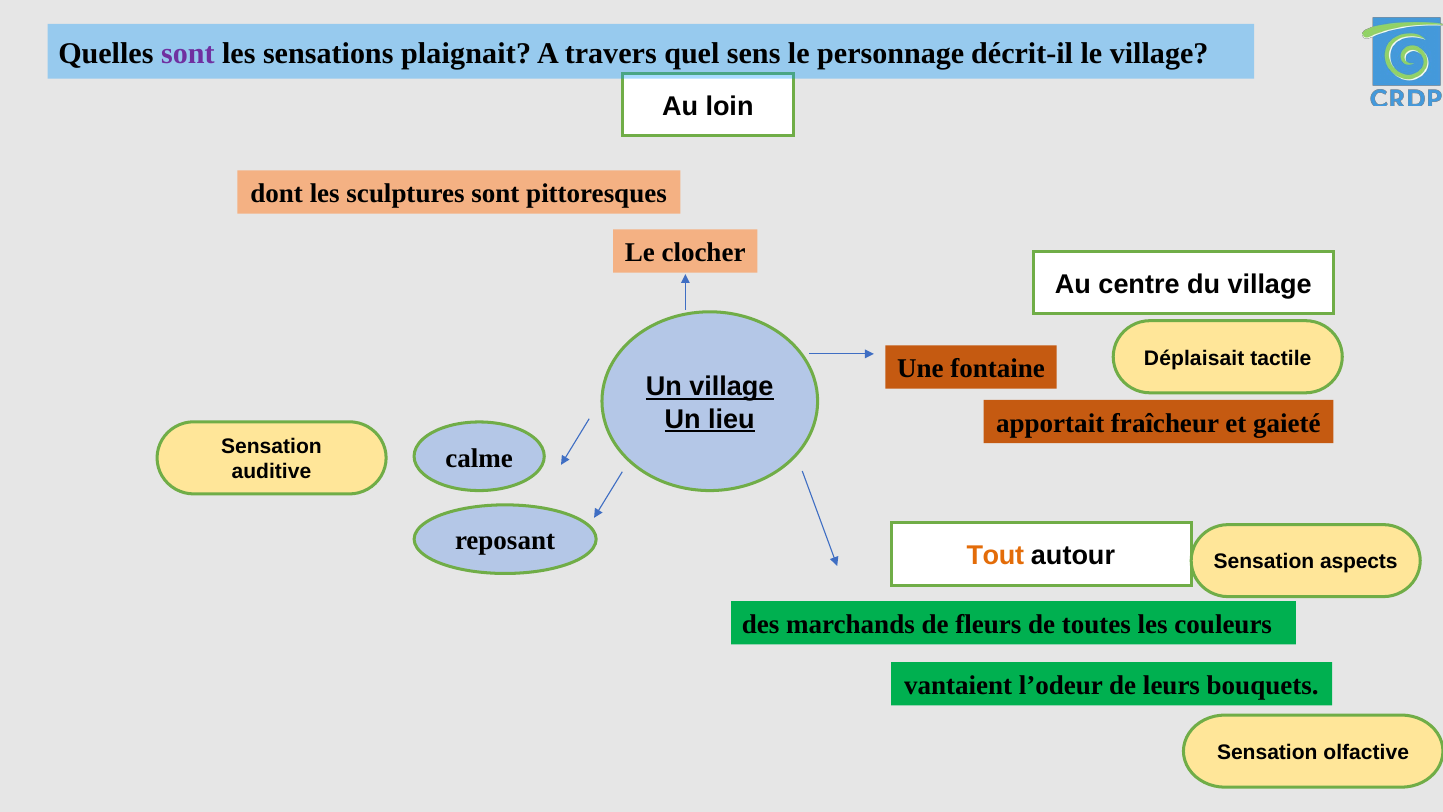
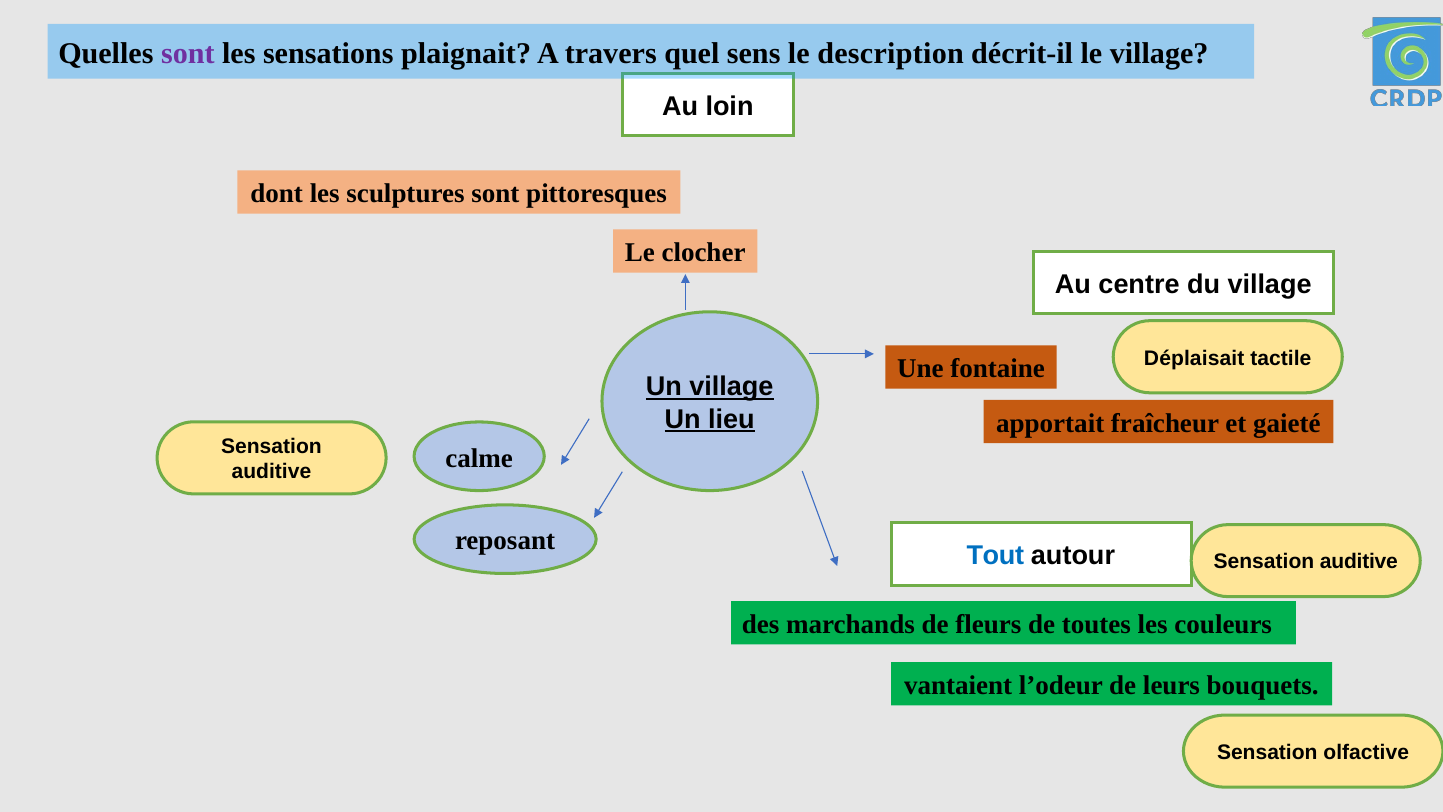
personnage: personnage -> description (891, 53)
Tout colour: orange -> blue (995, 556)
aspects: aspects -> auditive (1359, 562)
